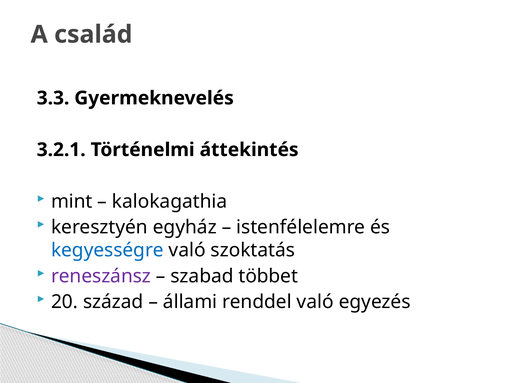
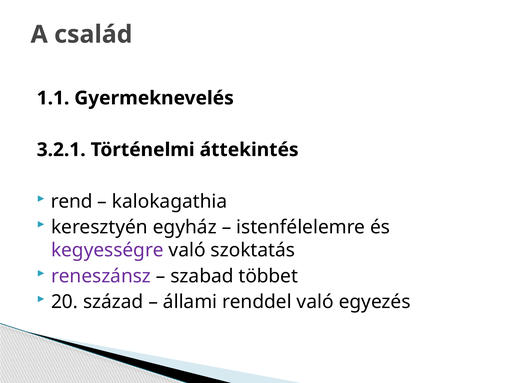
3.3: 3.3 -> 1.1 (53, 98)
mint: mint -> rend (72, 202)
kegyességre colour: blue -> purple (107, 250)
